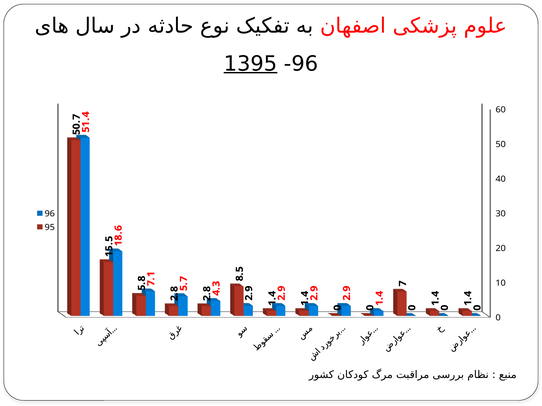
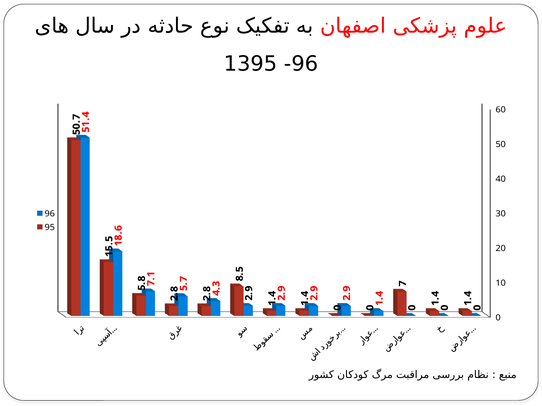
1395 underline: present -> none (251, 64)
